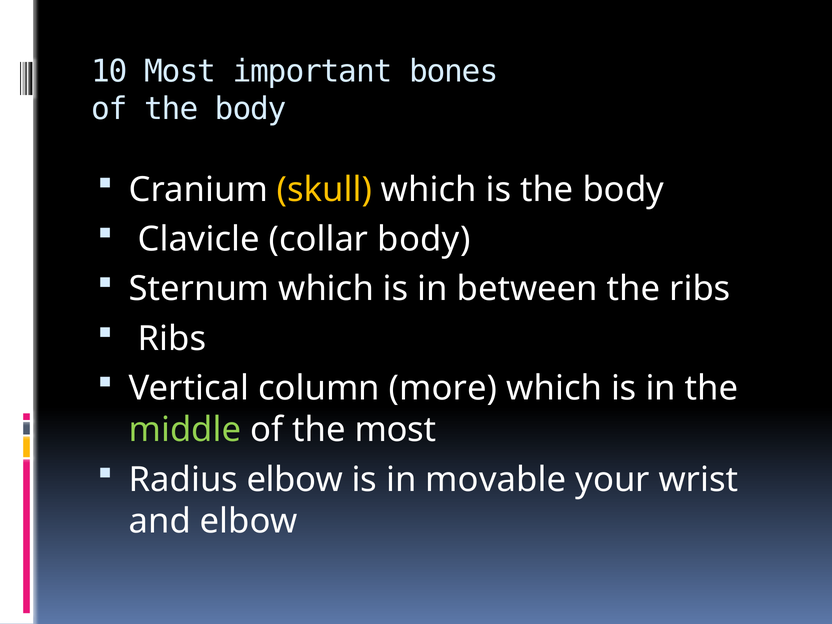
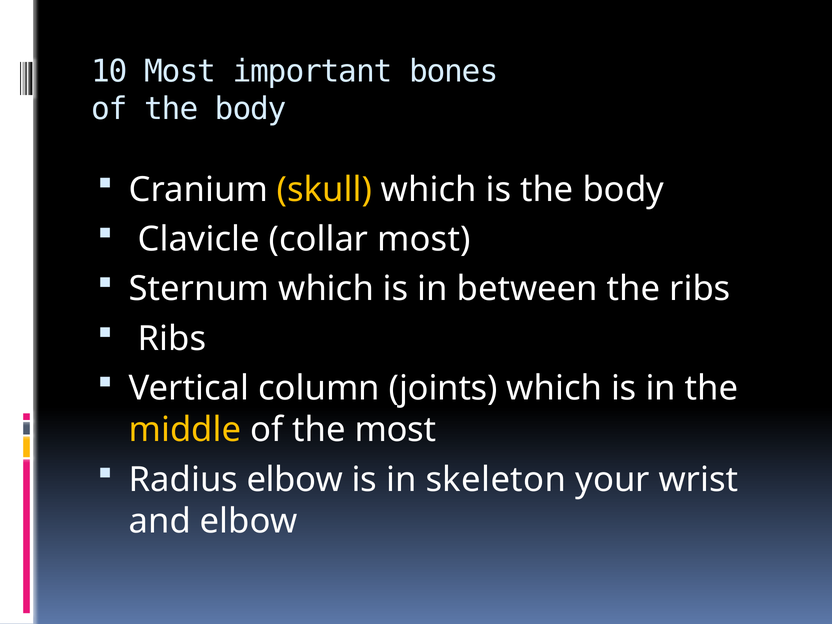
collar body: body -> most (424, 239)
more: more -> joints (443, 388)
middle colour: light green -> yellow (185, 430)
movable: movable -> skeleton (496, 480)
